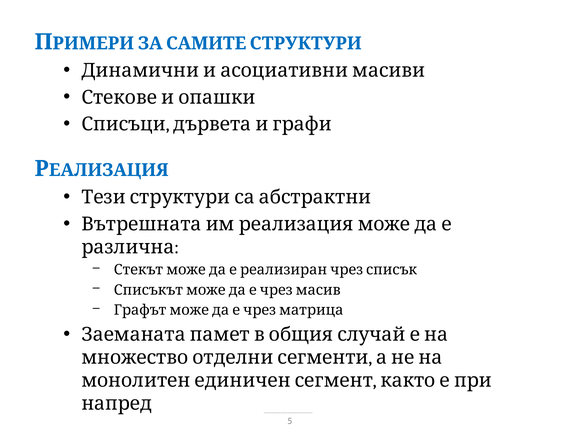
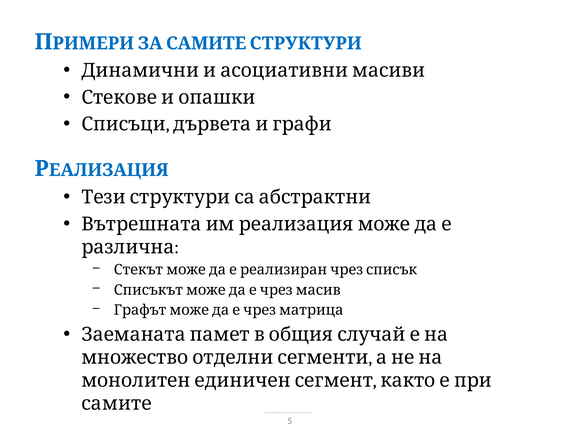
напред: напред -> самите (117, 404)
